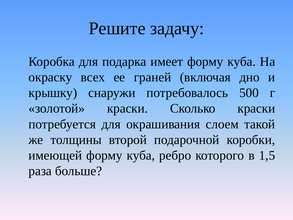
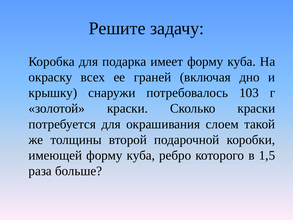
500: 500 -> 103 (249, 93)
